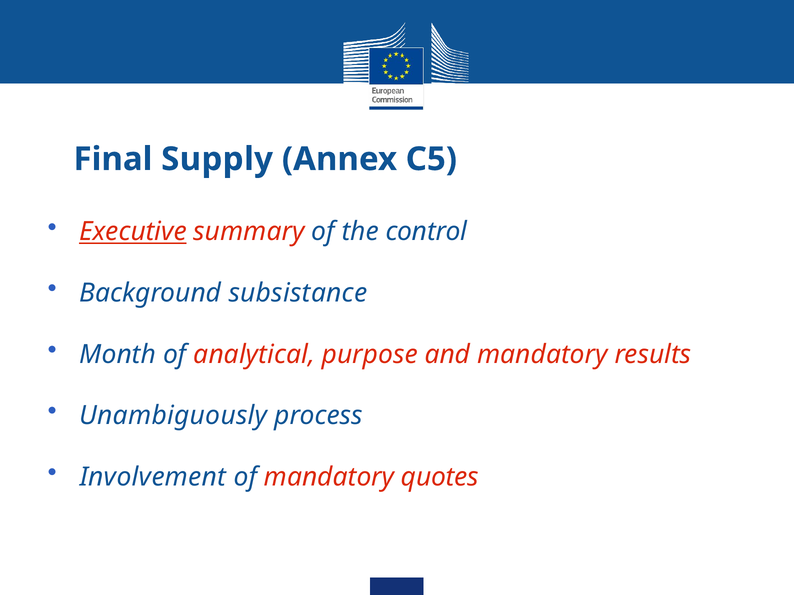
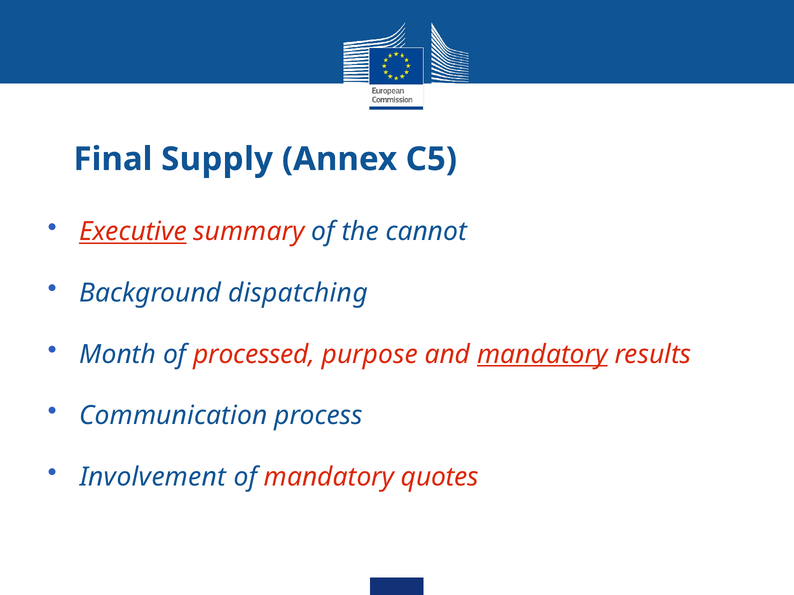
control: control -> cannot (426, 232)
subsistance: subsistance -> dispatching (298, 293)
analytical: analytical -> processed (254, 355)
mandatory underline: none -> present (542, 355)
Unambiguously: Unambiguously -> Communication (173, 416)
